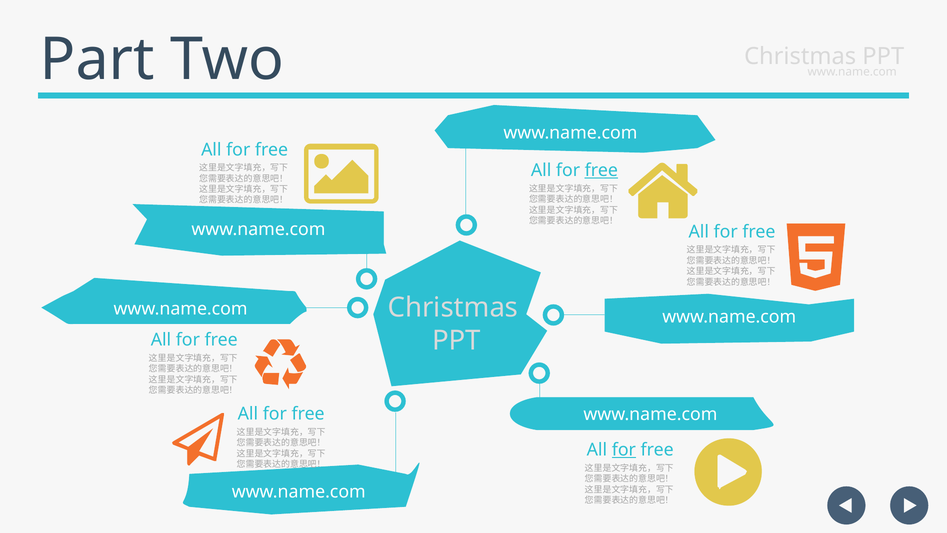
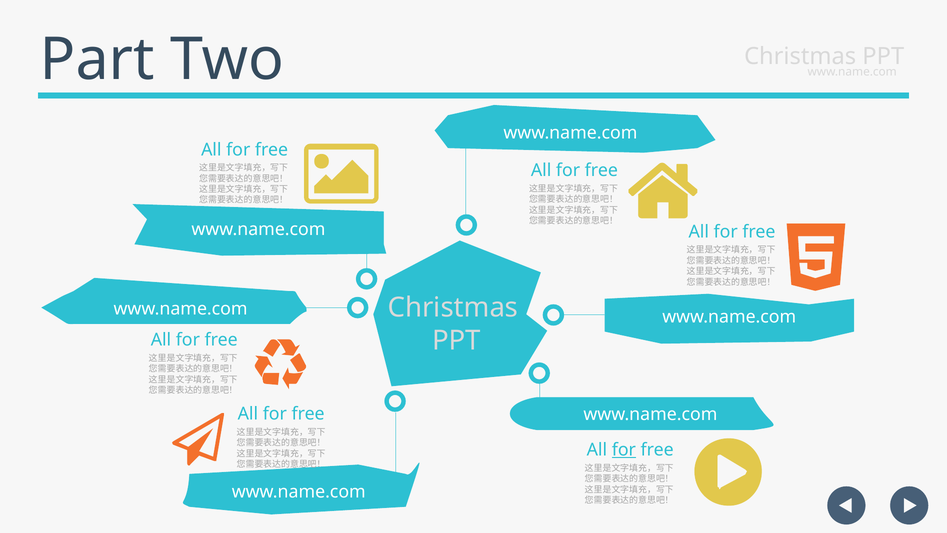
free underline: present -> none (601, 170)
